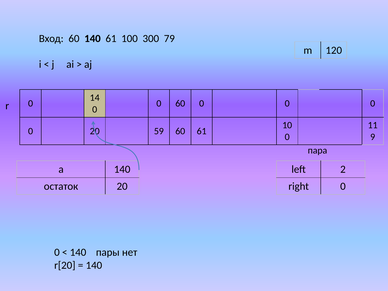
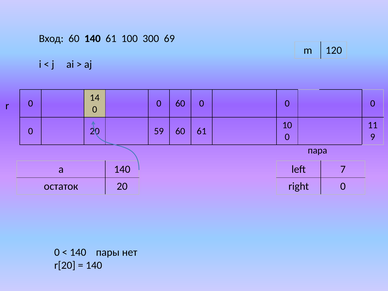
79: 79 -> 69 (169, 39)
2: 2 -> 7 (343, 169)
